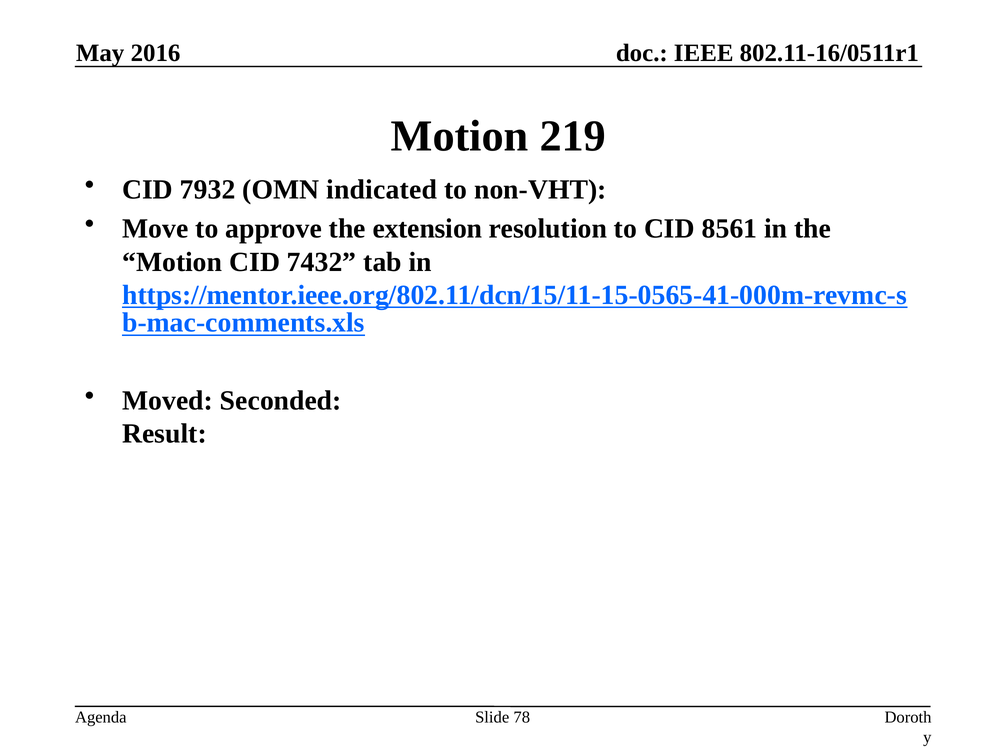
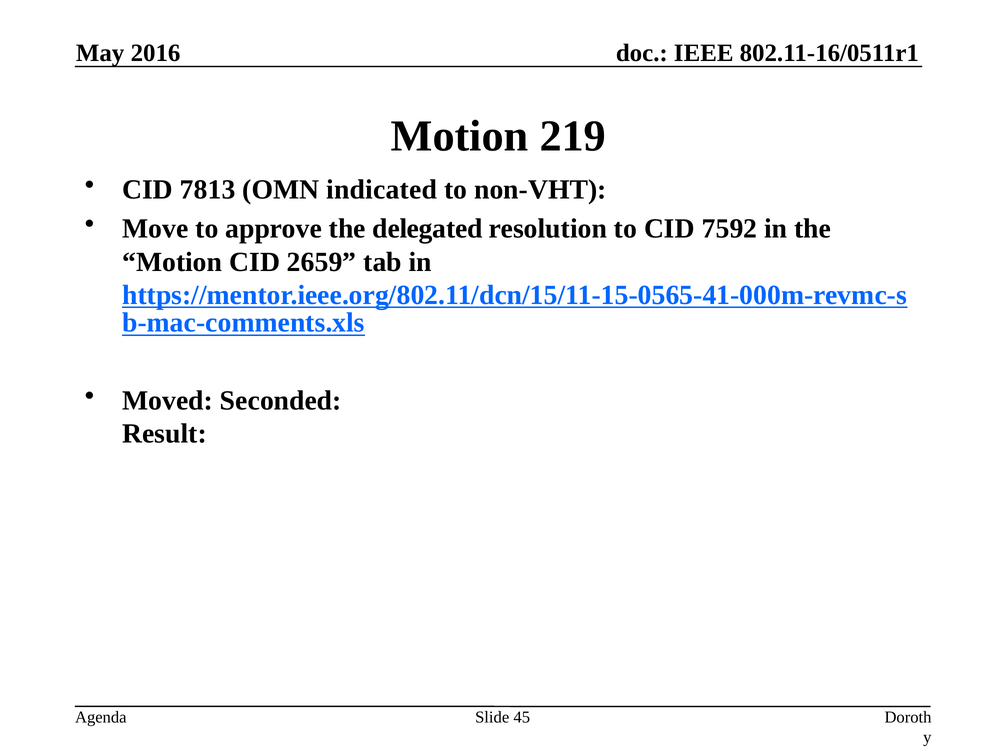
7932: 7932 -> 7813 (208, 190)
extension: extension -> delegated (427, 229)
8561: 8561 -> 7592 (730, 229)
7432: 7432 -> 2659 (322, 262)
78: 78 -> 45 (522, 717)
